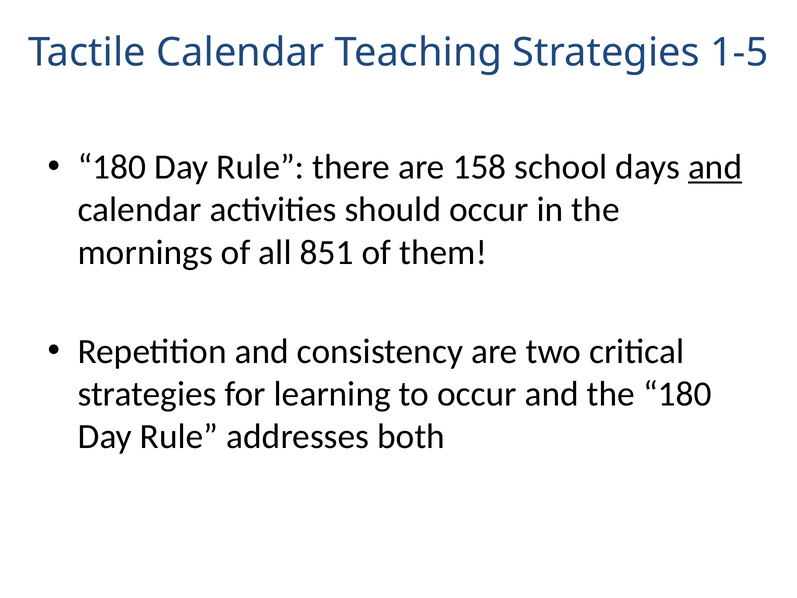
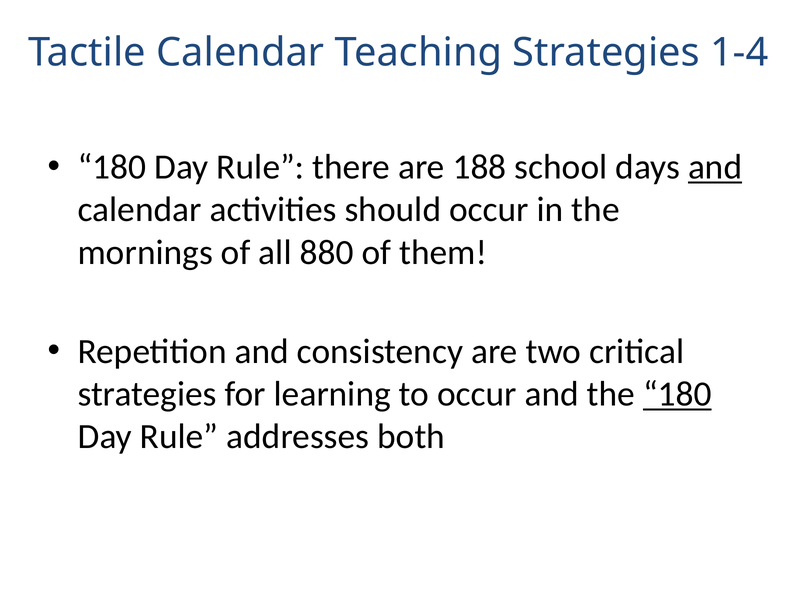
1-5: 1-5 -> 1-4 (739, 53)
158: 158 -> 188 (479, 167)
851: 851 -> 880 (327, 252)
180 underline: none -> present (677, 394)
